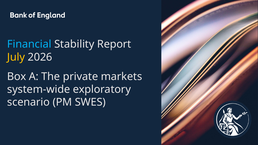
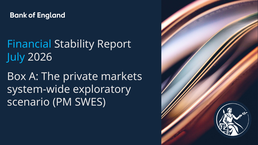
July colour: yellow -> light blue (16, 57)
